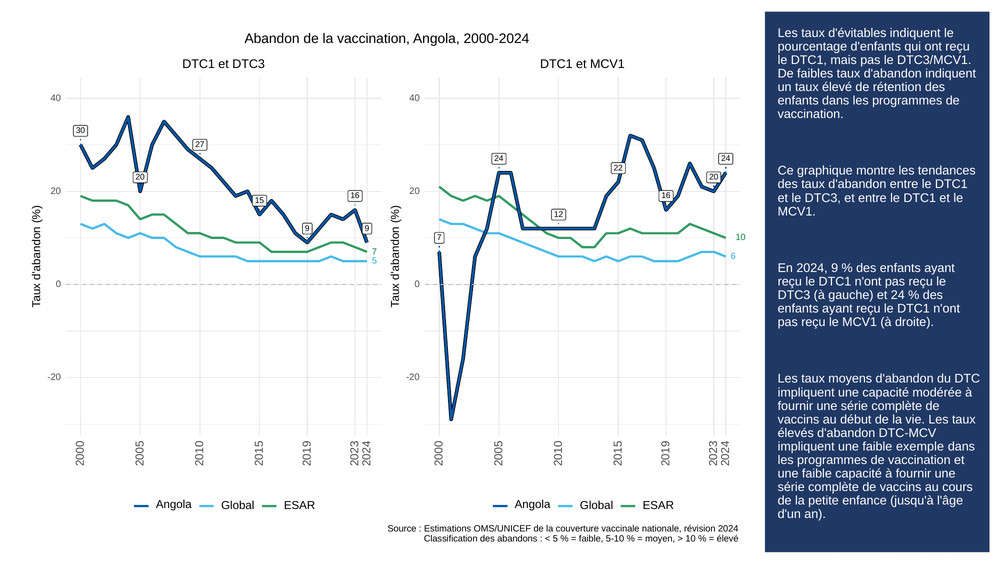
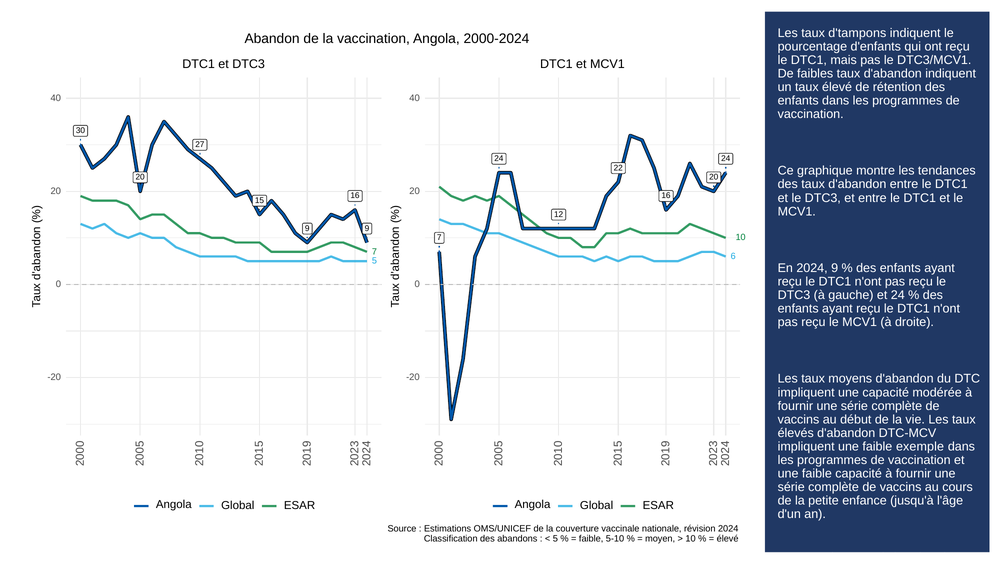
d'évitables: d'évitables -> d'tampons (857, 33)
